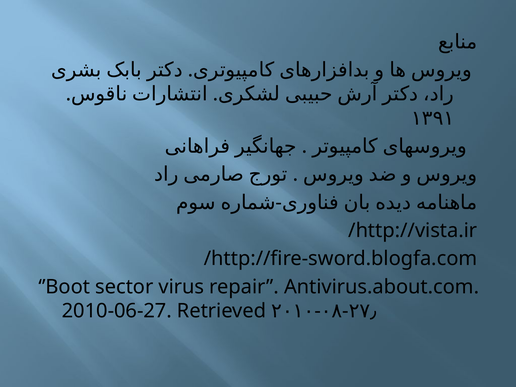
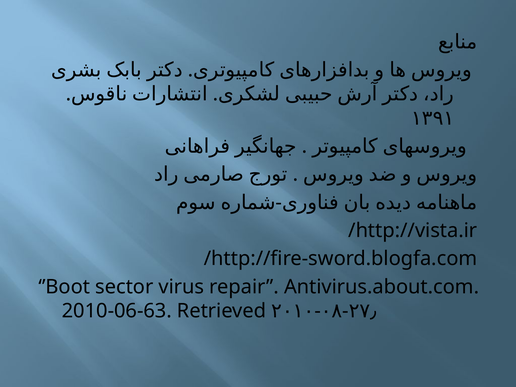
2010-06-27: 2010-06-27 -> 2010-06-63 (117, 311)
